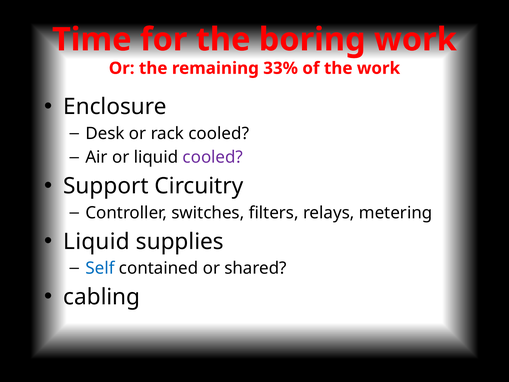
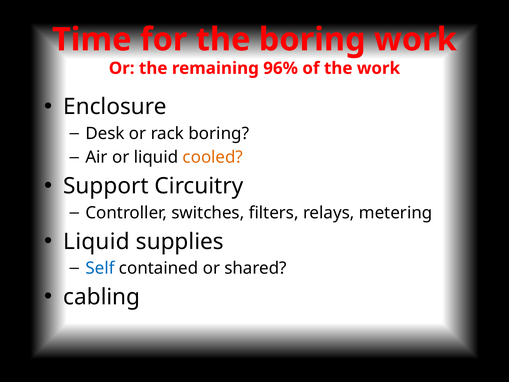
33%: 33% -> 96% (281, 68)
rack cooled: cooled -> boring (219, 134)
cooled colour: purple -> orange (213, 157)
